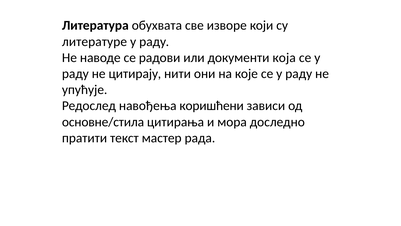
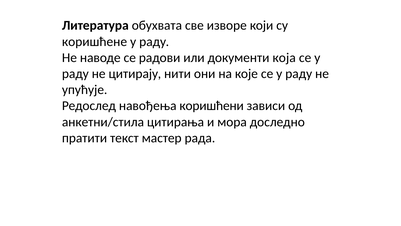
литературе: литературе -> коришћене (95, 42)
основне/стила: основне/стила -> анкетни/стила (103, 122)
